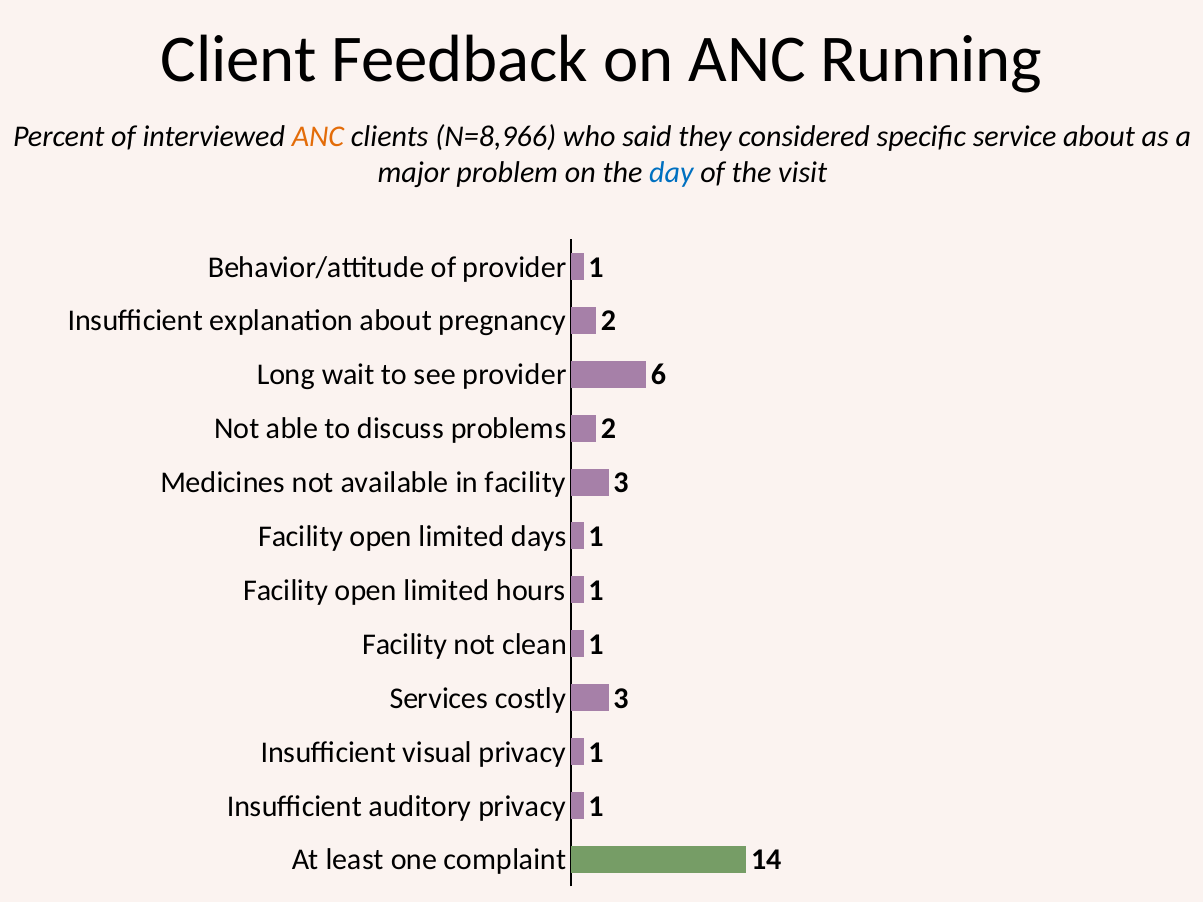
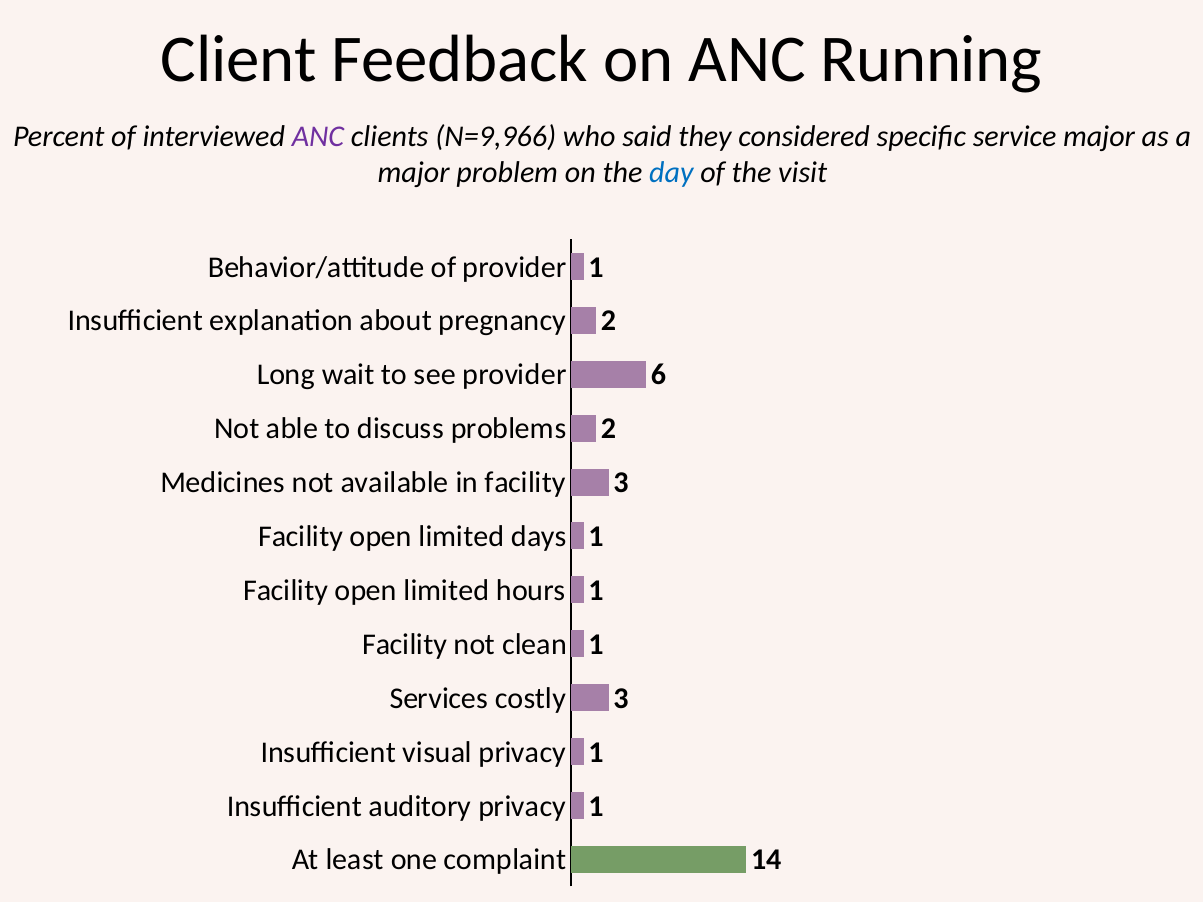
ANC colour: orange -> purple (318, 136)
N=8,966: N=8,966 -> N=9,966 (496, 136)
service about: about -> major (1099, 136)
